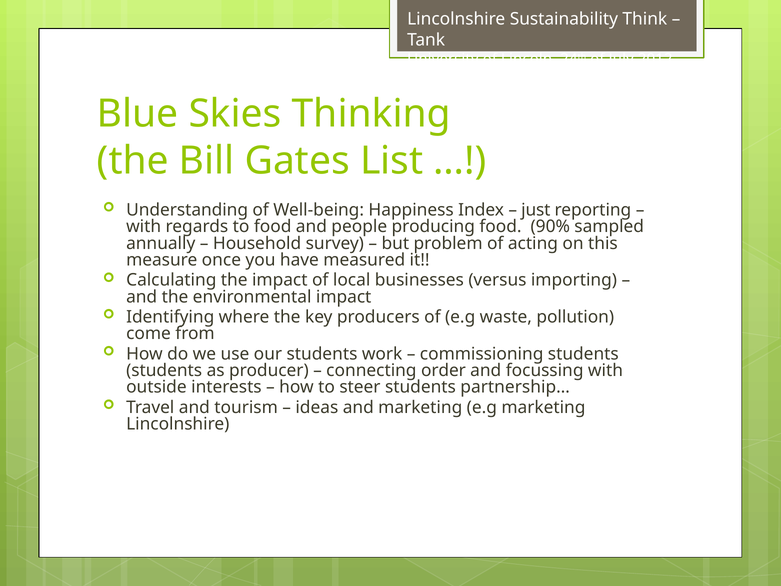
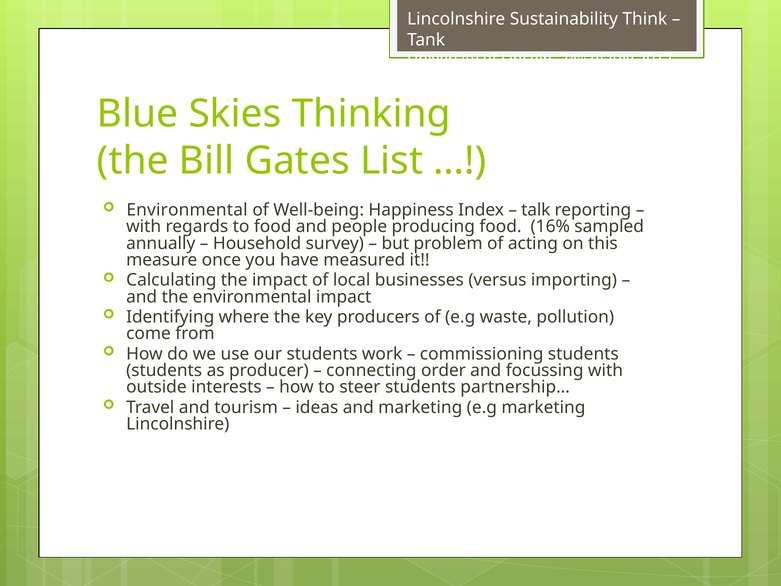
Understanding: Understanding -> Environmental (187, 210)
just: just -> talk (536, 210)
90%: 90% -> 16% (550, 227)
